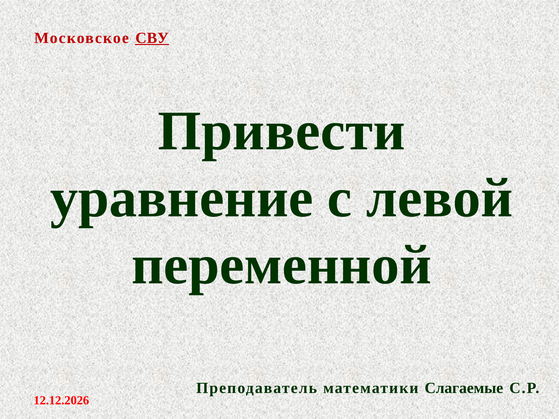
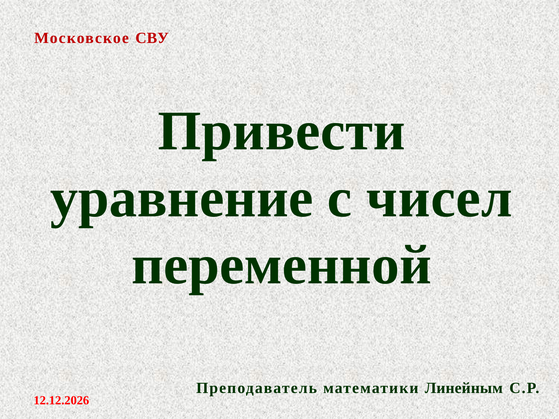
СВУ underline: present -> none (152, 38)
левой: левой -> чисел (439, 198)
Слагаемые: Слагаемые -> Линейным (464, 388)
